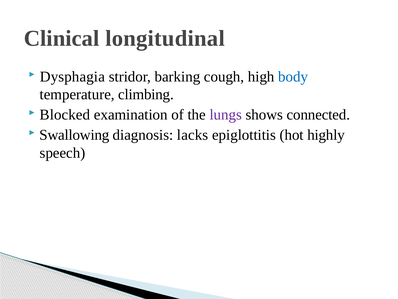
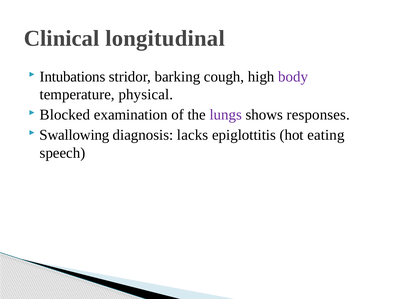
Dysphagia: Dysphagia -> Intubations (73, 76)
body colour: blue -> purple (293, 76)
climbing: climbing -> physical (146, 94)
connected: connected -> responses (318, 115)
highly: highly -> eating (326, 135)
